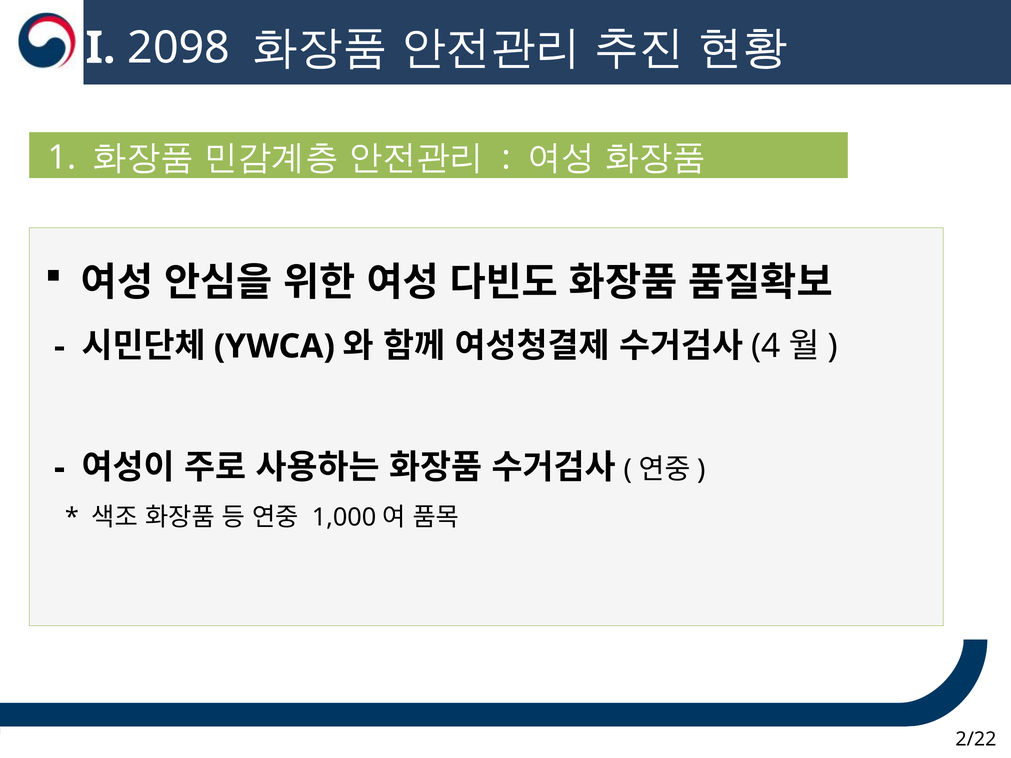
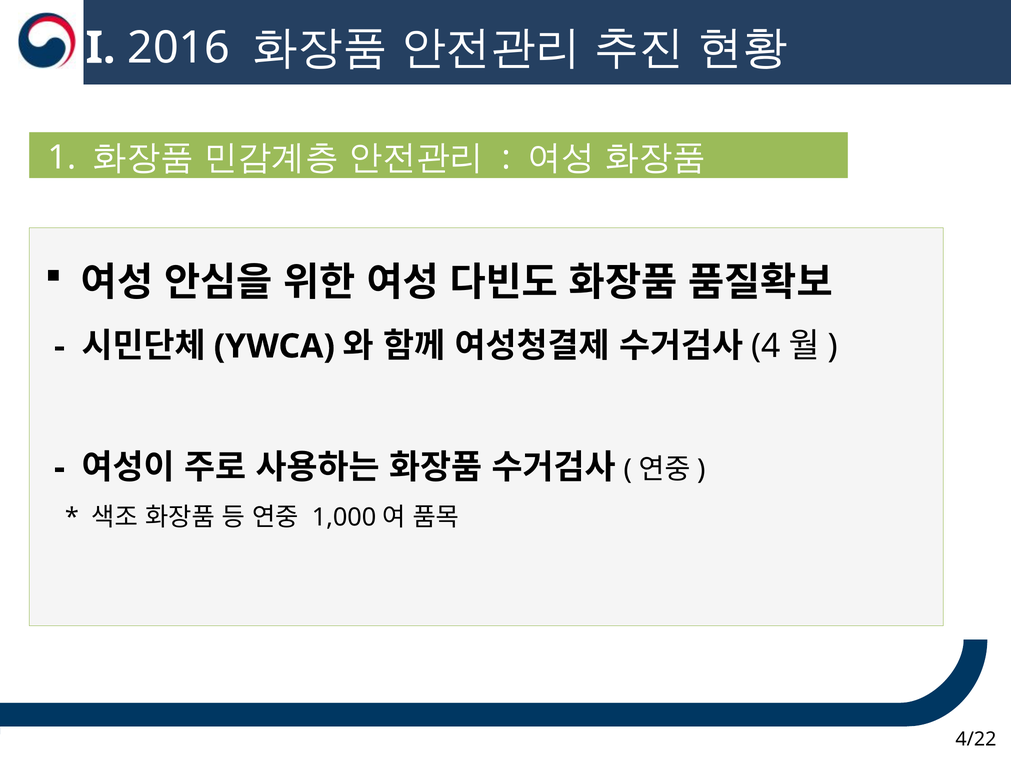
2098: 2098 -> 2016 (179, 48)
2/22: 2/22 -> 4/22 (976, 740)
